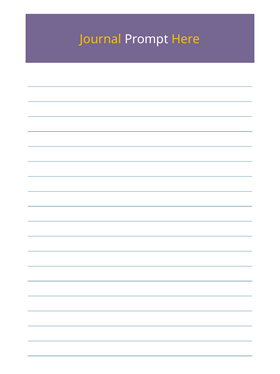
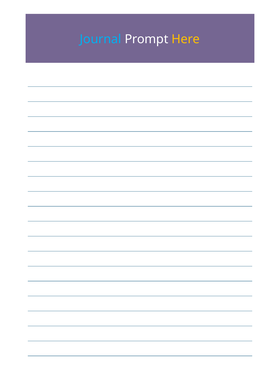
Journal colour: yellow -> light blue (101, 39)
